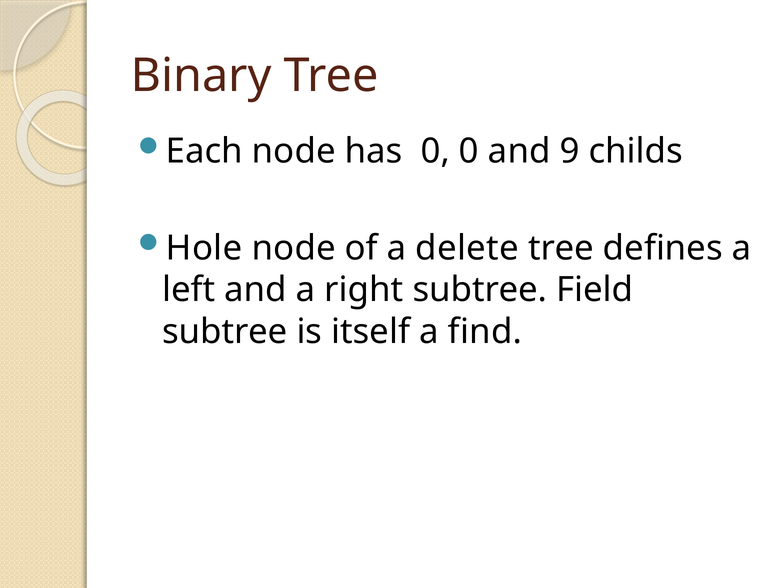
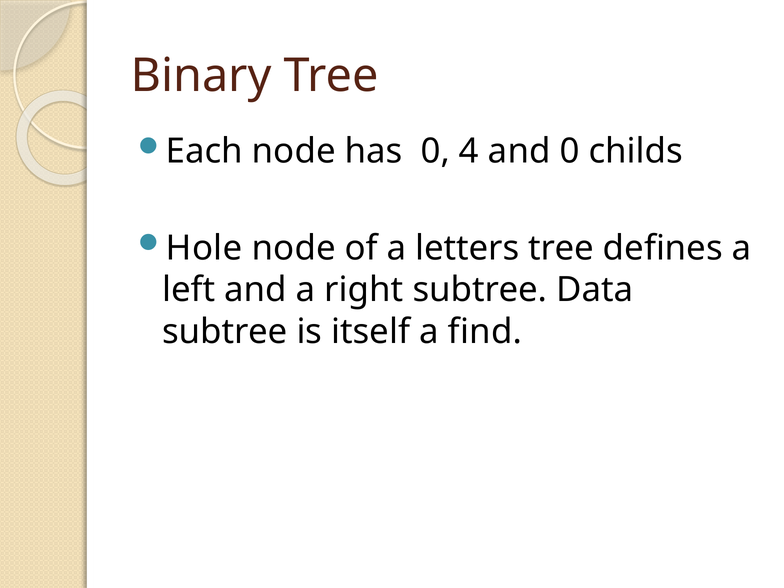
0 0: 0 -> 4 (469, 151)
and 9: 9 -> 0 (570, 151)
delete: delete -> letters (467, 248)
Field: Field -> Data (595, 290)
